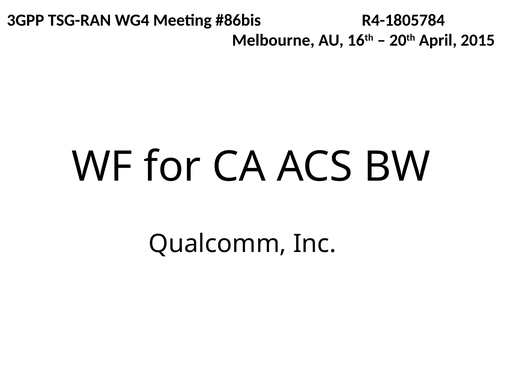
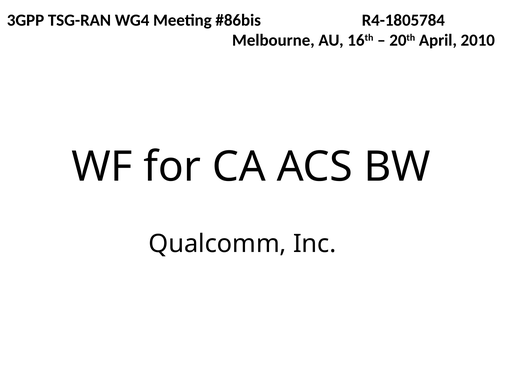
2015: 2015 -> 2010 (478, 40)
